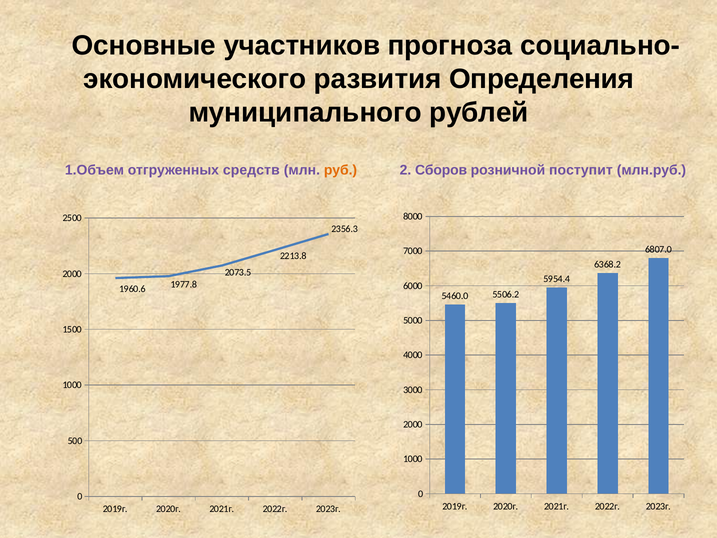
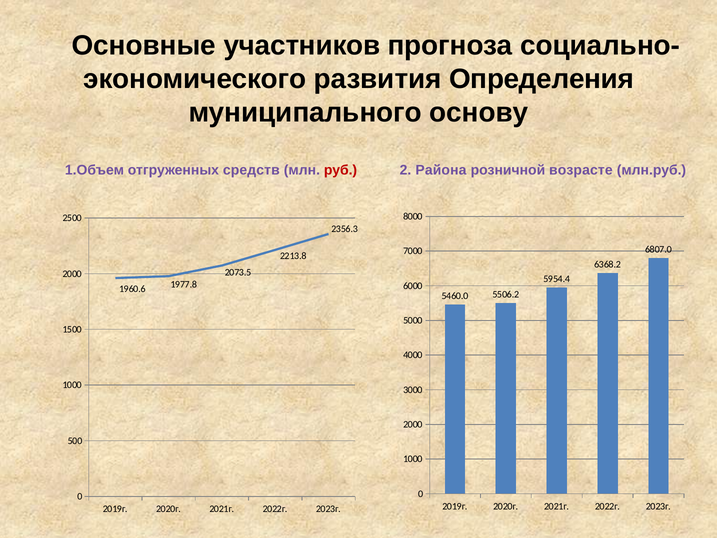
рублей: рублей -> основу (479, 112)
руб colour: orange -> red (340, 170)
Сборов: Сборов -> Района (441, 170)
поступит: поступит -> возрасте (581, 170)
